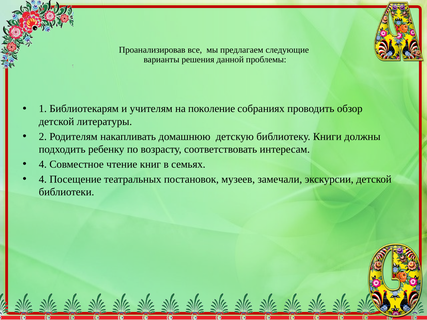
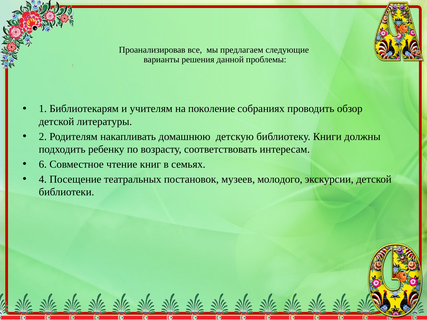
4: 4 -> 6 (43, 164)
замечали: замечали -> молодого (280, 179)
